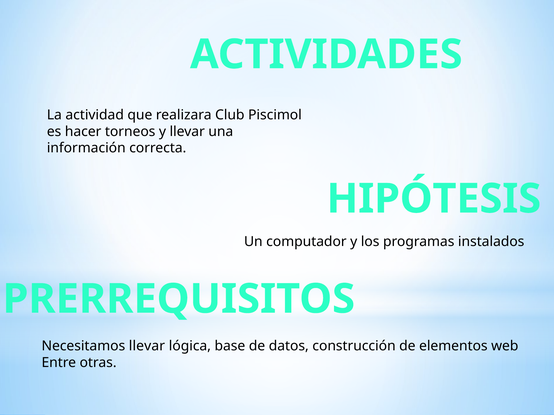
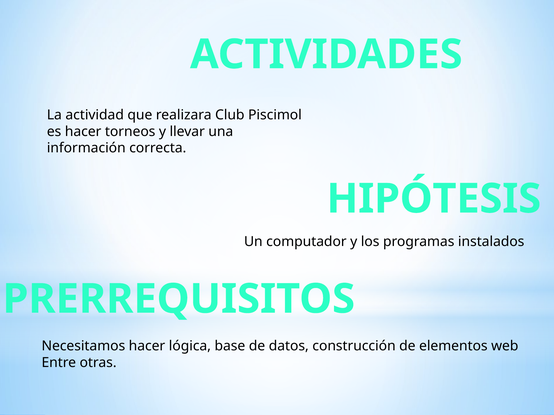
Necesitamos llevar: llevar -> hacer (147, 346)
